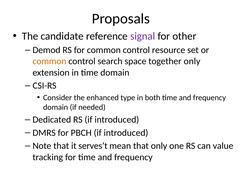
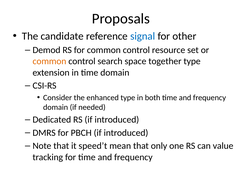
signal colour: purple -> blue (143, 36)
together only: only -> type (192, 61)
serves’t: serves’t -> speed’t (93, 146)
